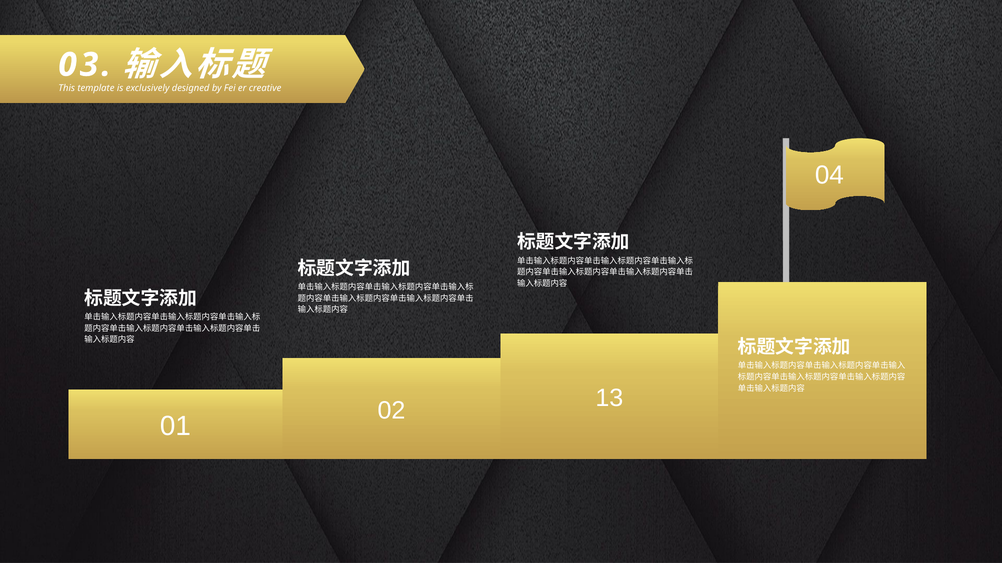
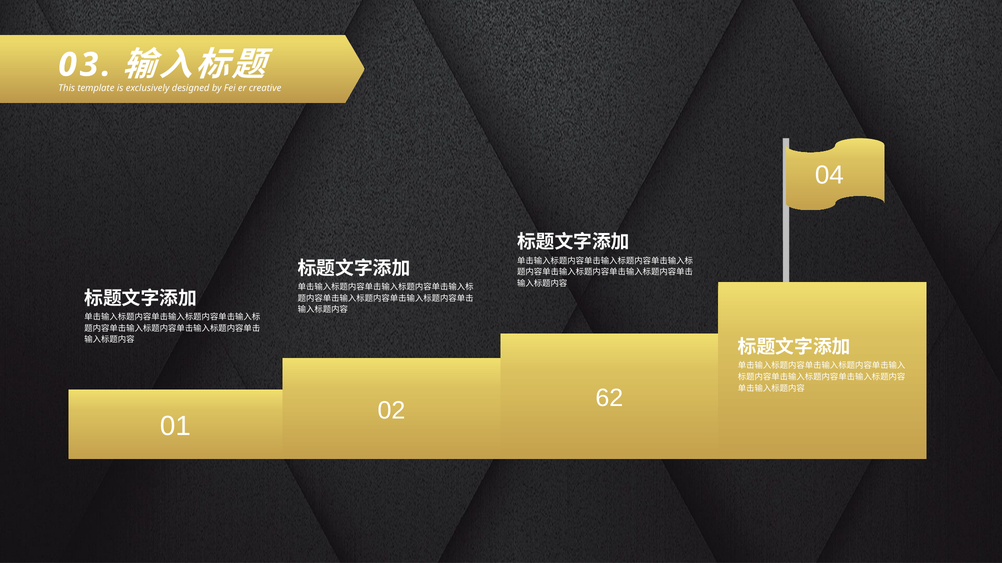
13: 13 -> 62 (609, 398)
